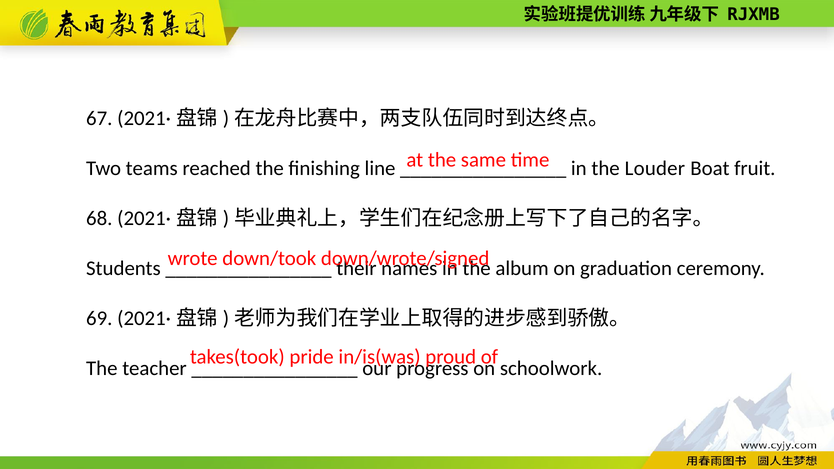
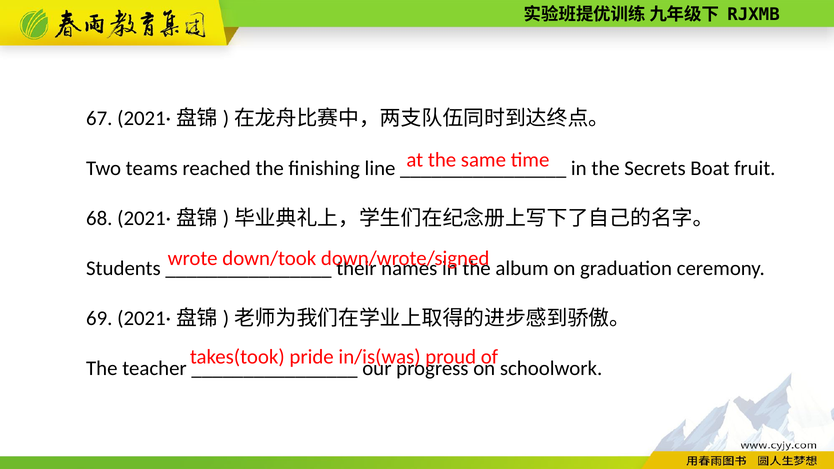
Louder: Louder -> Secrets (655, 168)
